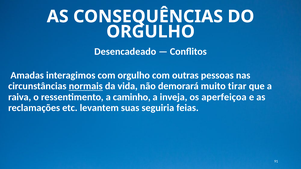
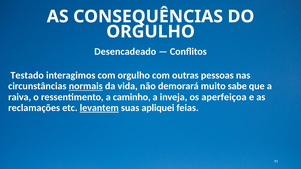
Amadas: Amadas -> Testado (27, 75)
tirar: tirar -> sabe (237, 86)
levantem underline: none -> present (99, 108)
seguiria: seguiria -> apliquei (158, 108)
